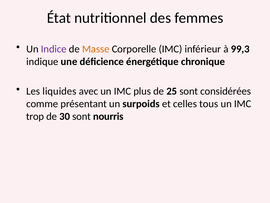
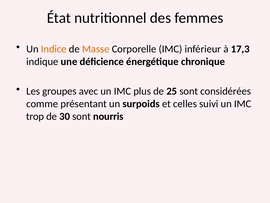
Indice colour: purple -> orange (54, 49)
99,3: 99,3 -> 17,3 (240, 49)
liquides: liquides -> groupes (60, 91)
tous: tous -> suivi (209, 104)
